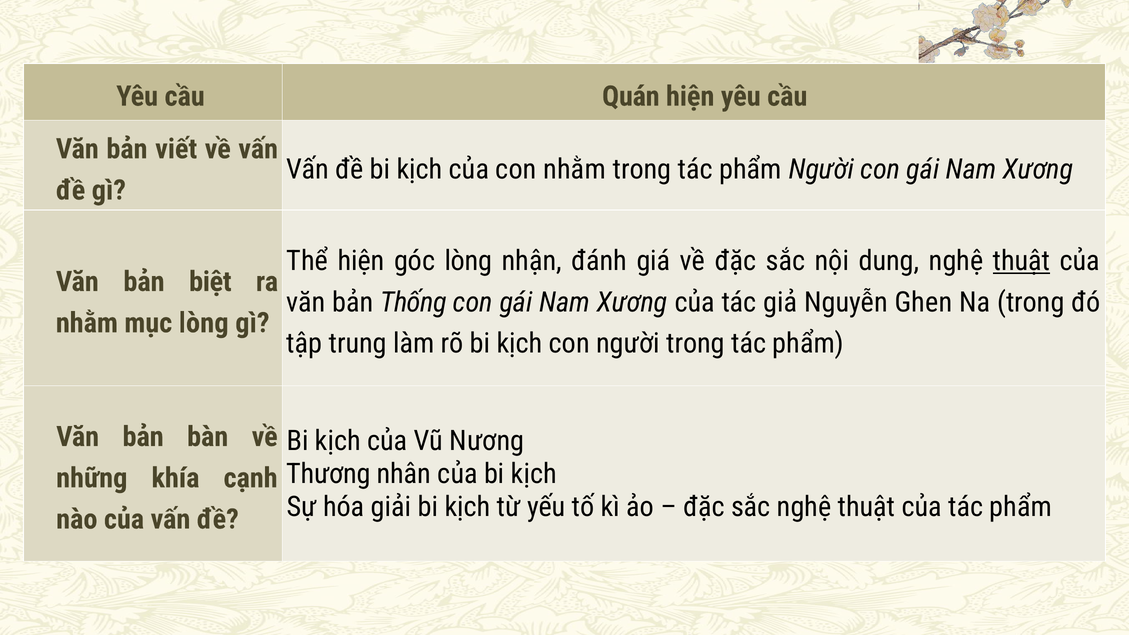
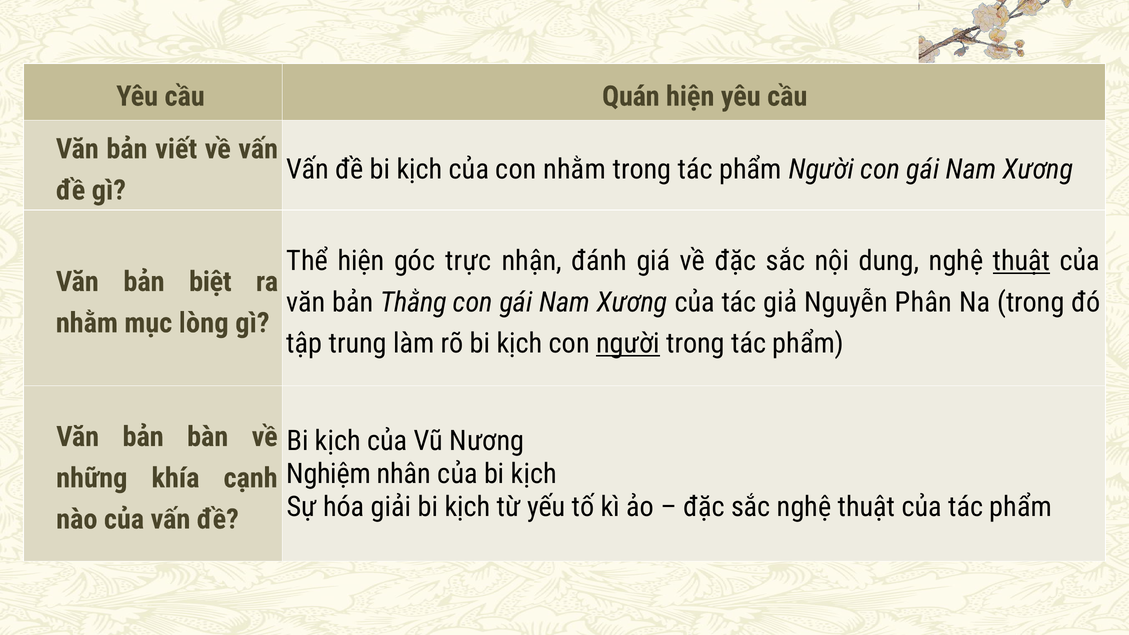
góc lòng: lòng -> trực (468, 261)
Thống: Thống -> Thằng (413, 302)
Ghen: Ghen -> Phân (923, 302)
người underline: none -> present (628, 344)
Thương: Thương -> Nghiệm (329, 474)
